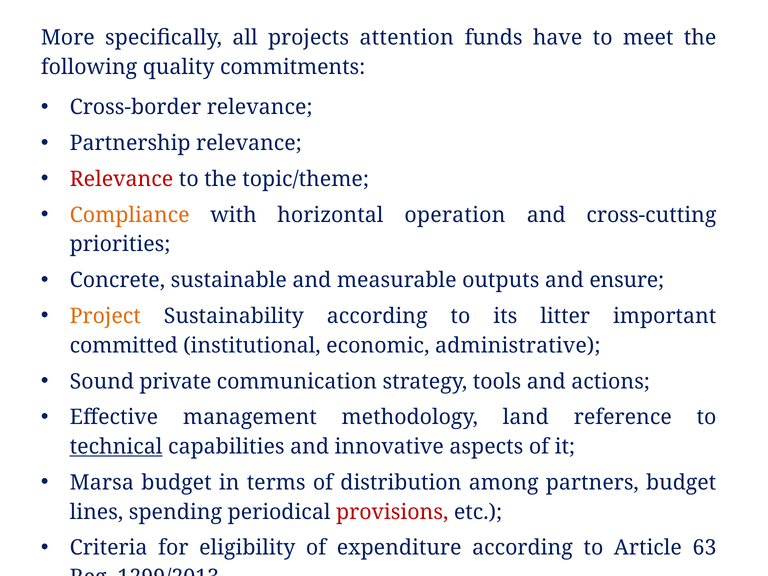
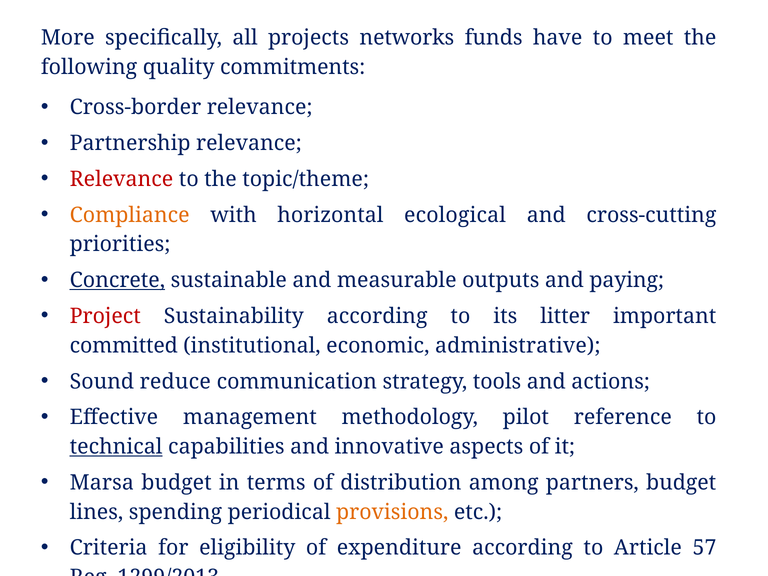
attention: attention -> networks (407, 38)
operation: operation -> ecological (455, 215)
Concrete underline: none -> present (117, 280)
ensure: ensure -> paying (627, 280)
Project colour: orange -> red (105, 316)
private: private -> reduce (175, 381)
land: land -> pilot (526, 417)
provisions colour: red -> orange (392, 512)
63: 63 -> 57 (705, 548)
